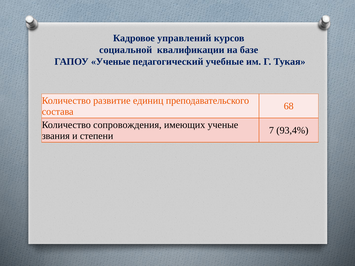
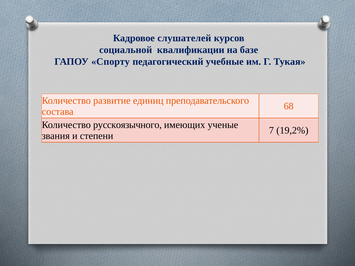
управлений: управлений -> слушателей (184, 38)
ГАПОУ Ученые: Ученые -> Спорту (111, 62)
сопровождения: сопровождения -> русскоязычного (127, 125)
93,4%: 93,4% -> 19,2% (292, 130)
